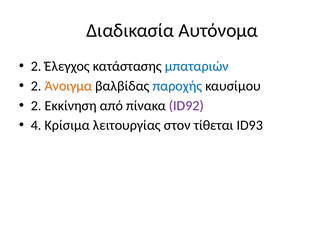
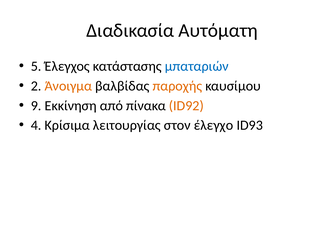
Αυτόνομα: Αυτόνομα -> Αυτόματη (218, 31)
2: 2 -> 5 (36, 66)
παροχής colour: blue -> orange (177, 86)
2: 2 -> 9 (36, 106)
ID92 colour: purple -> orange (186, 106)
τίθεται: τίθεται -> έλεγχο (214, 125)
